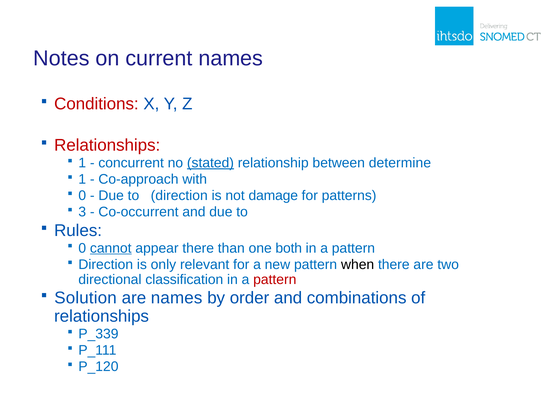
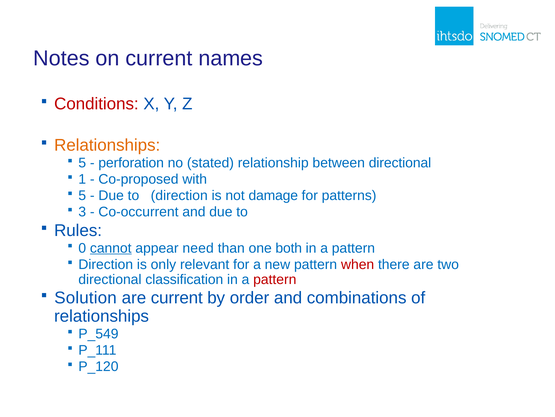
Relationships colour: red -> orange (107, 145)
1: 1 -> 5 (82, 163)
concurrent: concurrent -> perforation (131, 163)
stated underline: present -> none (210, 163)
between determine: determine -> directional (400, 163)
Co-approach: Co-approach -> Co-proposed (138, 179)
0: 0 -> 5 (82, 195)
appear there: there -> need (198, 248)
when colour: black -> red (358, 264)
are names: names -> current (177, 297)
P_339: P_339 -> P_549 (98, 333)
